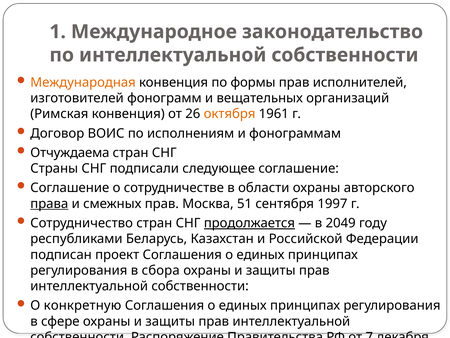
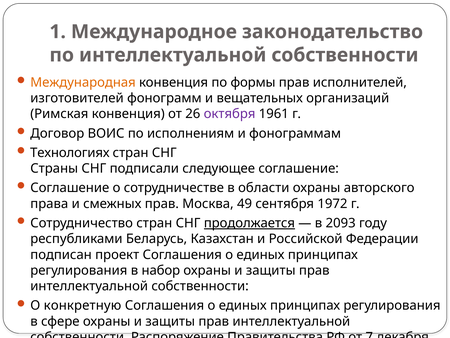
октября colour: orange -> purple (230, 114)
Отчуждаема: Отчуждаема -> Технологиях (70, 153)
права underline: present -> none (49, 203)
51: 51 -> 49 (245, 203)
1997: 1997 -> 1972 (332, 203)
2049: 2049 -> 2093 (341, 223)
сбора: сбора -> набор (161, 270)
